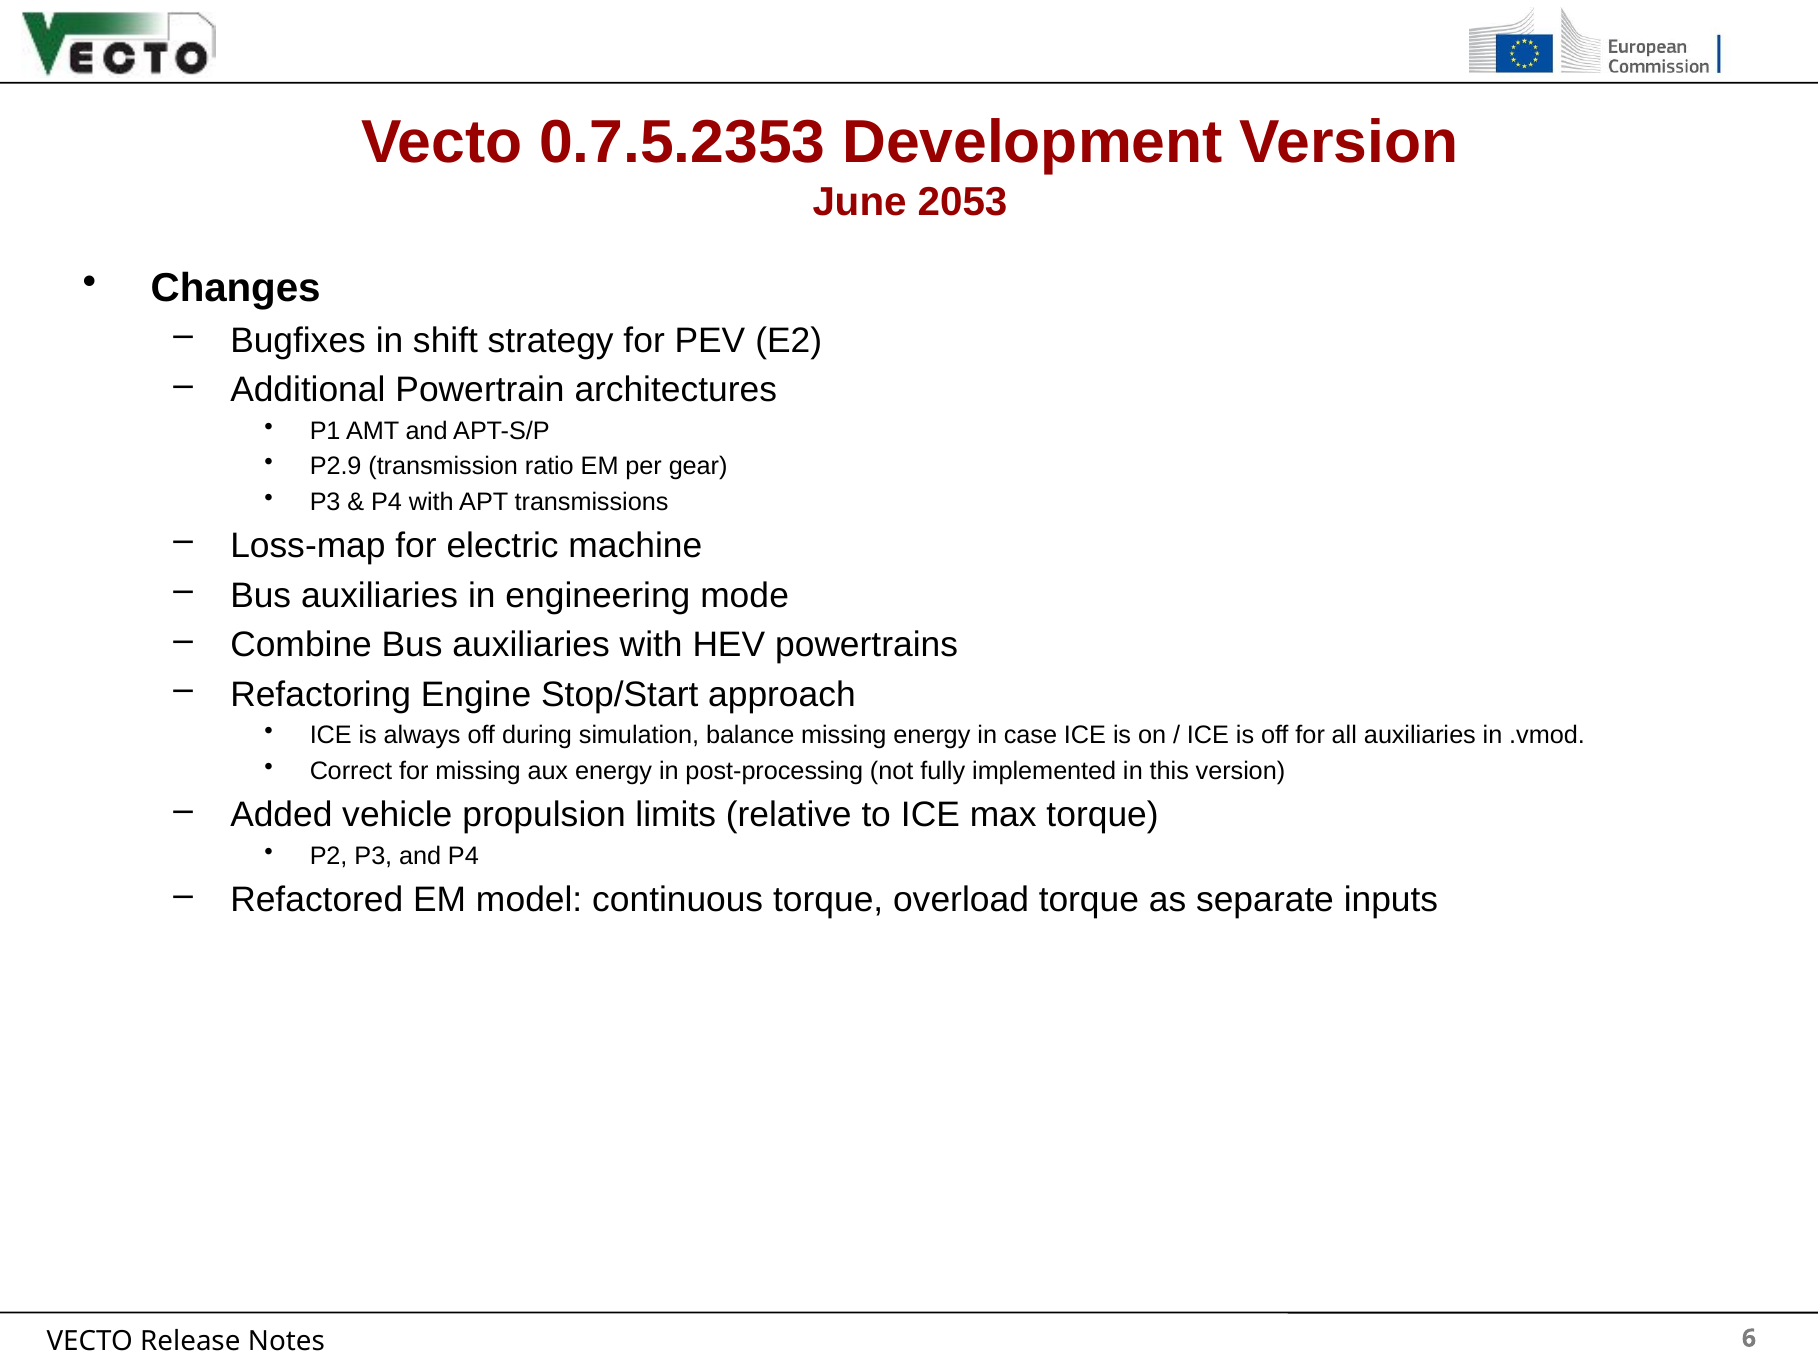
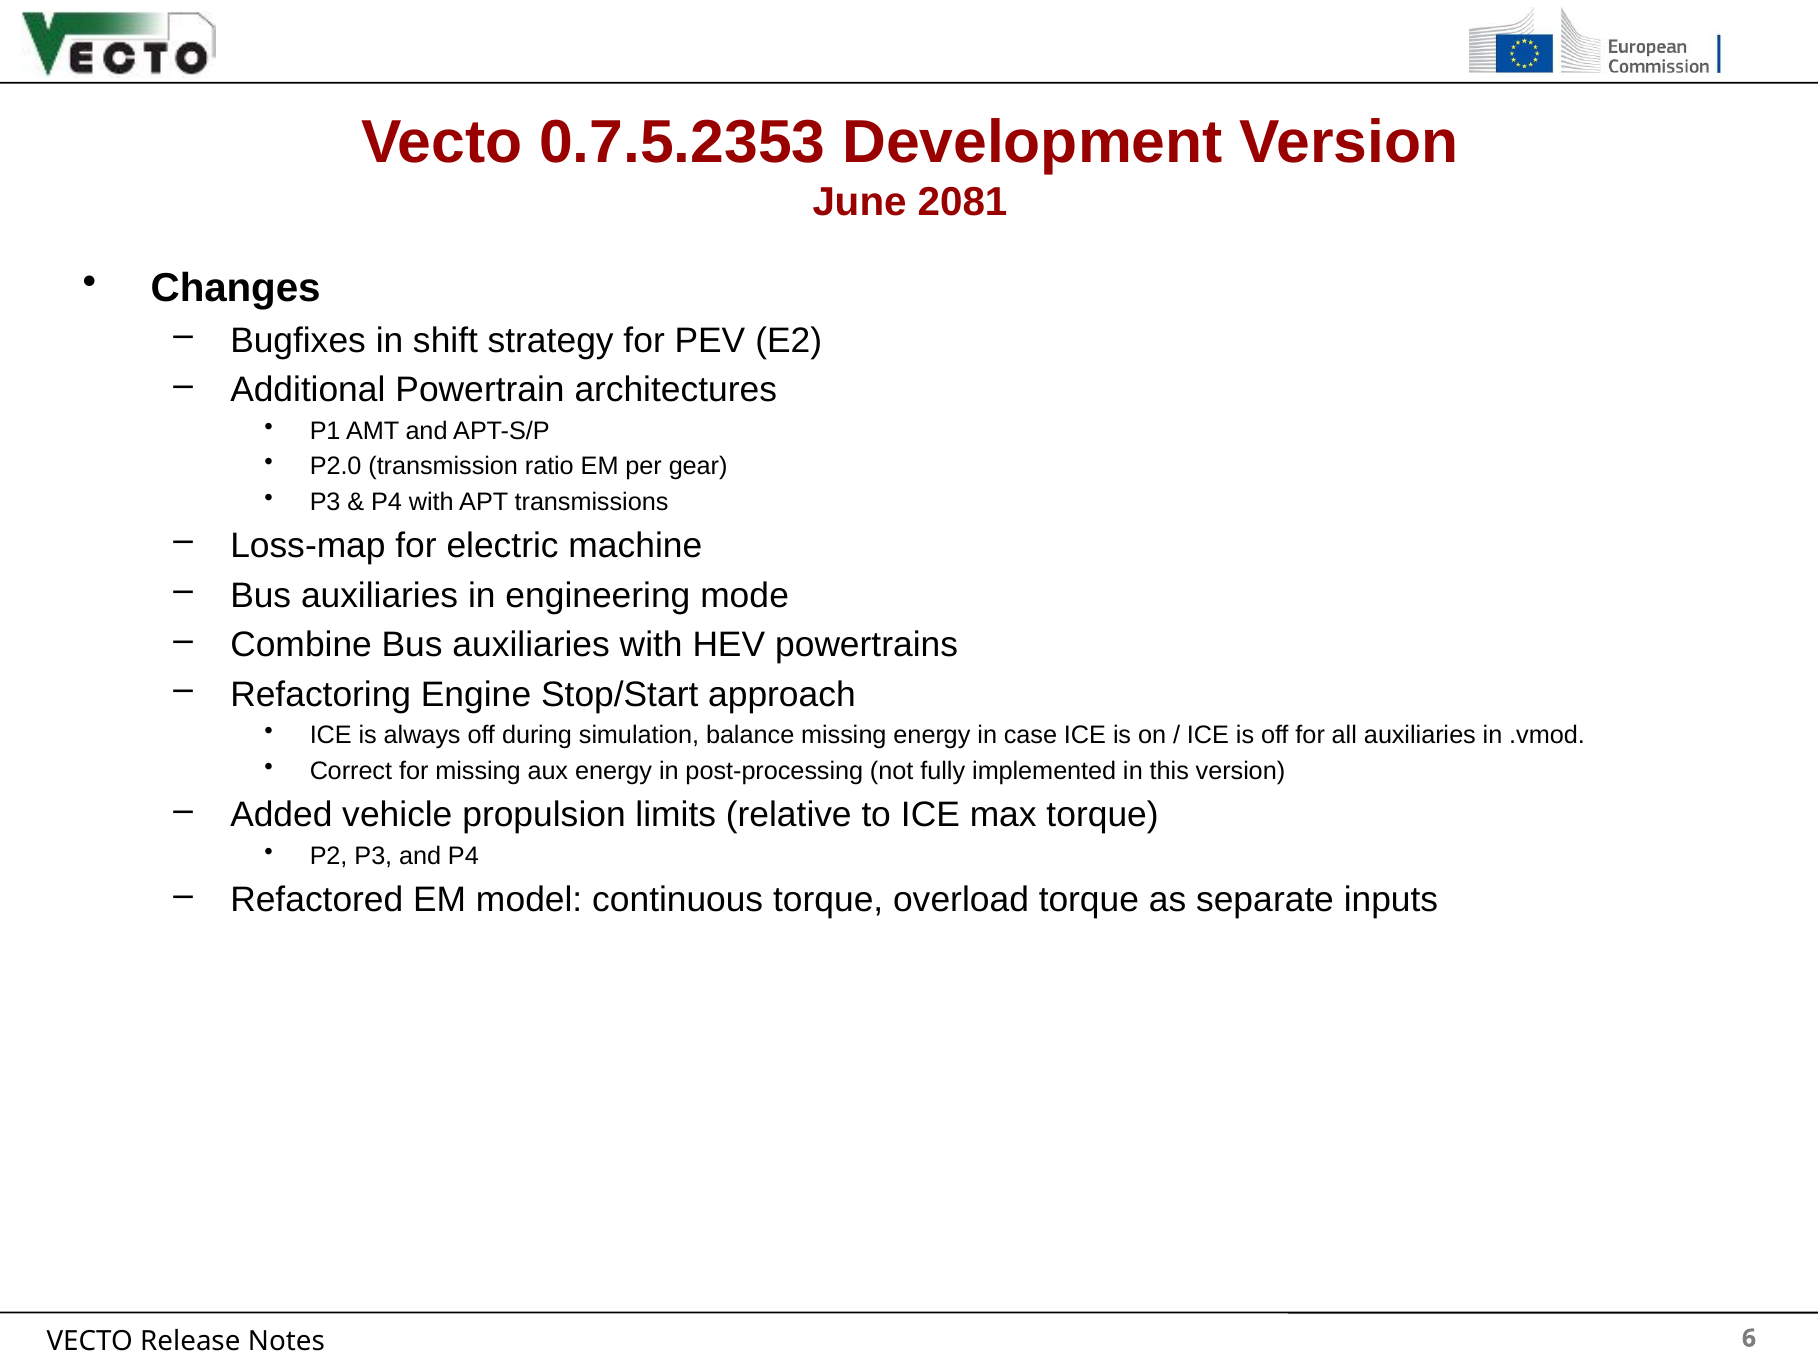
2053: 2053 -> 2081 (963, 202)
P2.9: P2.9 -> P2.0 (336, 466)
